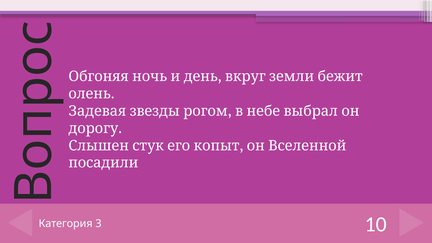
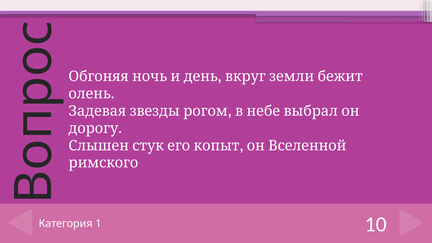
посадили: посадили -> римского (103, 163)
3: 3 -> 1 (98, 223)
